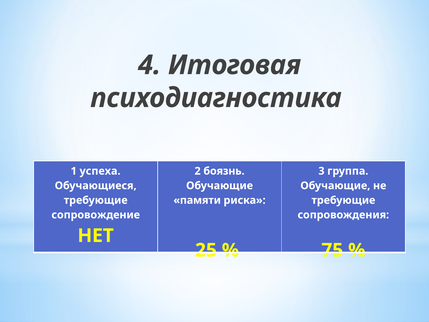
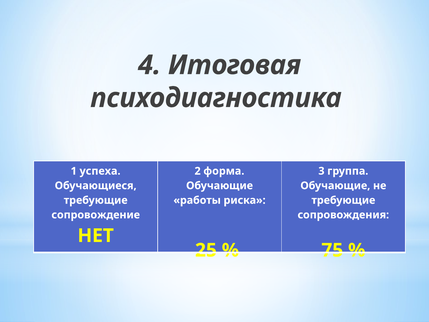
боязнь: боязнь -> форма (224, 171)
памяти: памяти -> работы (197, 200)
